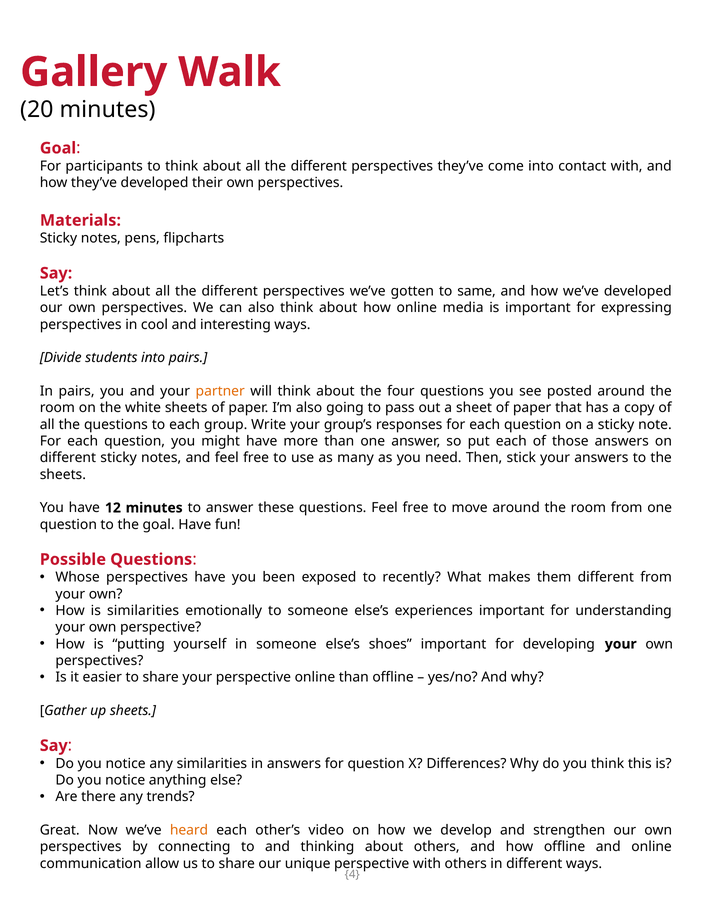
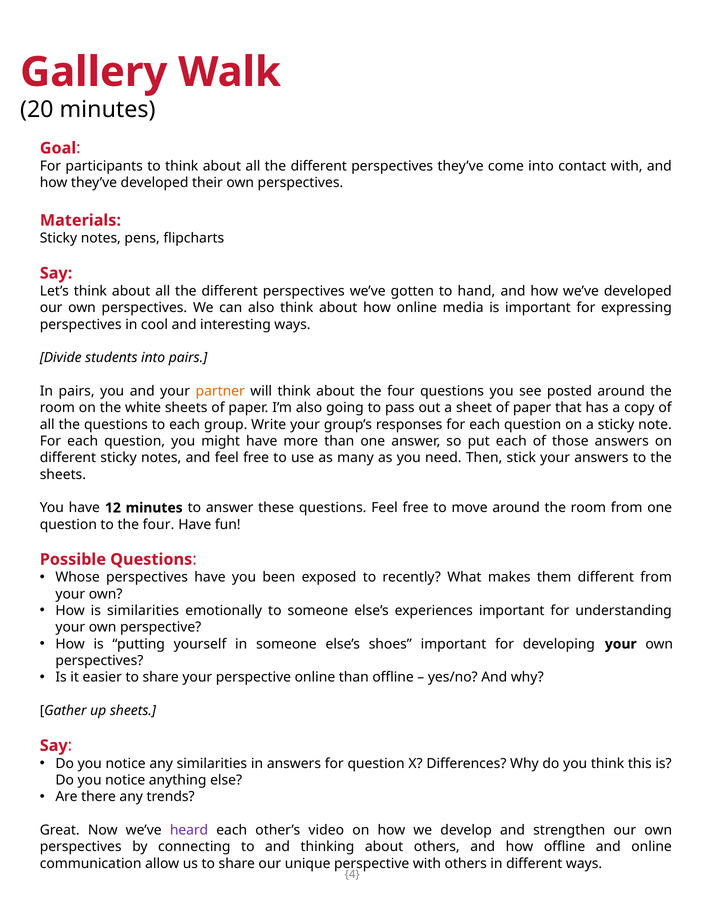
same: same -> hand (476, 291)
to the goal: goal -> four (159, 525)
heard colour: orange -> purple (189, 831)
